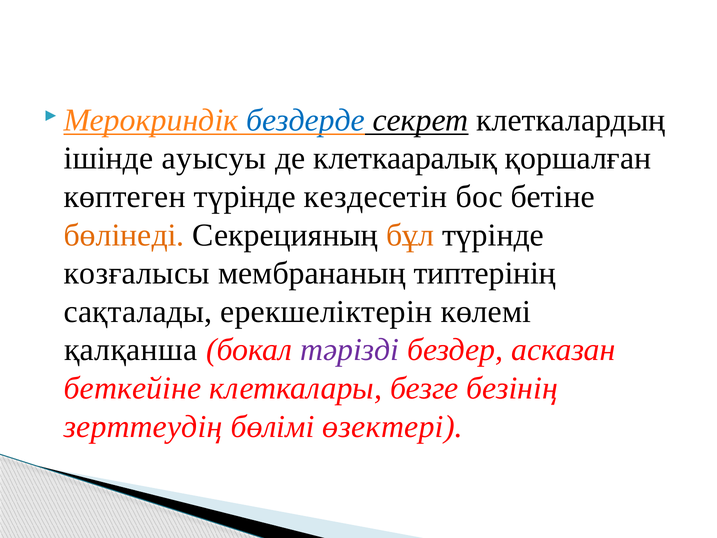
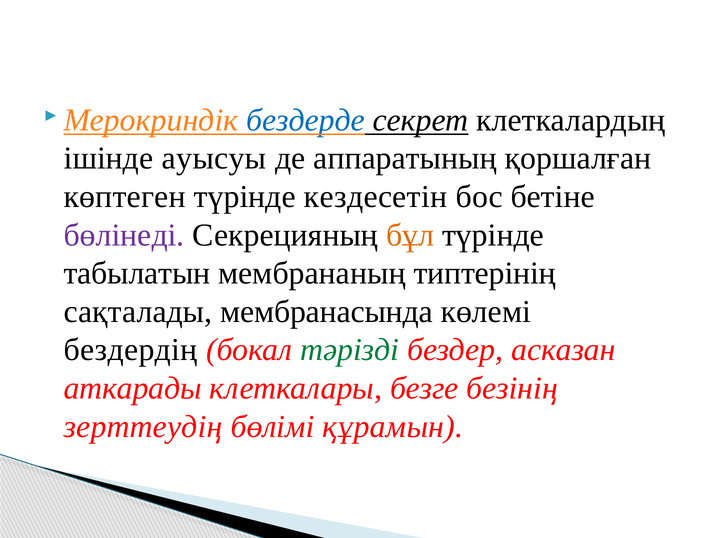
клеткааралық: клеткааралық -> аппаратының (405, 158)
бөлінеді colour: orange -> purple (124, 235)
козғалысы: козғалысы -> табылатын (137, 273)
ерекшеліктерін: ерекшеліктерін -> мембранасында (326, 312)
қалқанша: қалқанша -> бездердің (131, 350)
тәрізді colour: purple -> green (350, 350)
беткейіне: беткейіне -> аткарады (133, 388)
өзектері: өзектері -> құрамын (393, 426)
